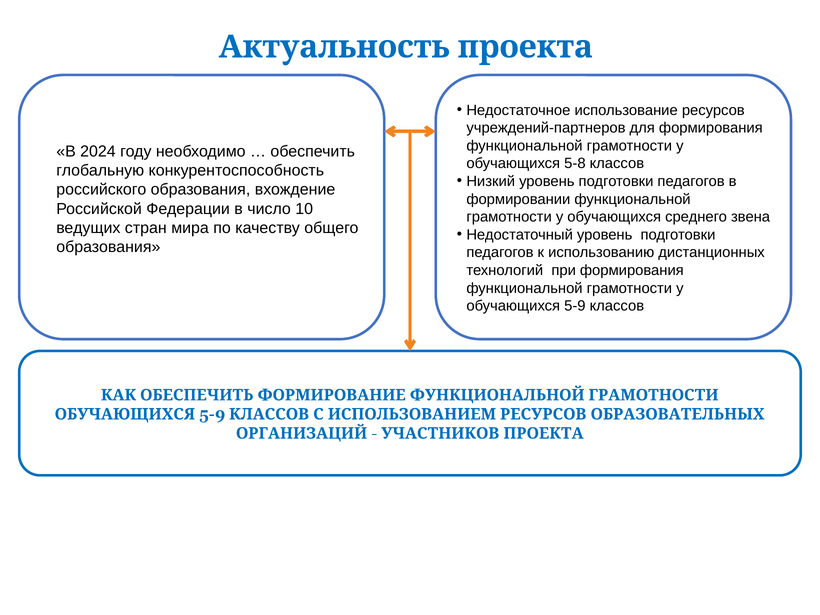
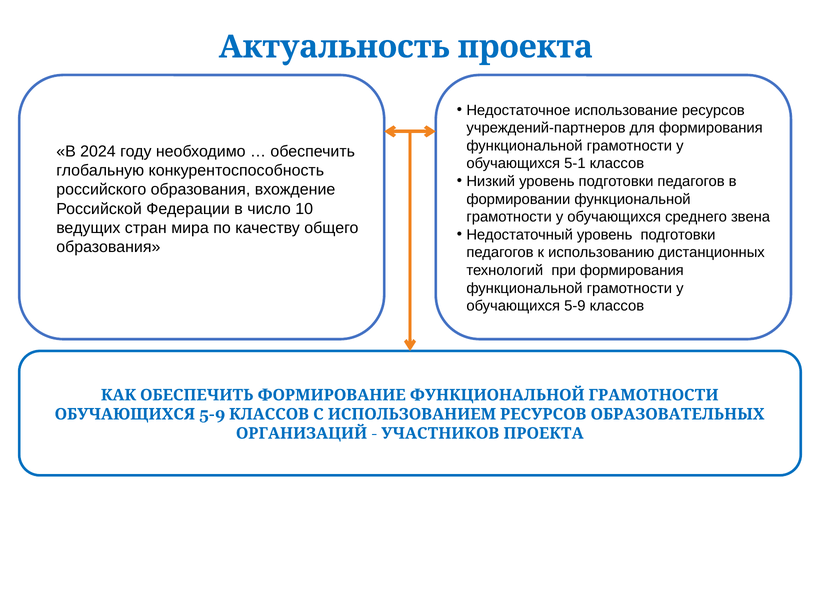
5-8: 5-8 -> 5-1 (575, 164)
